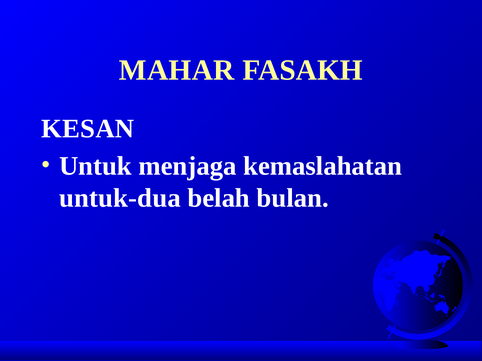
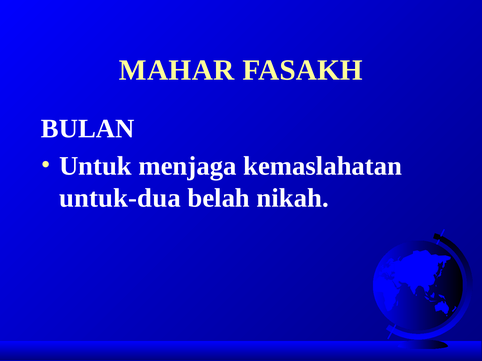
KESAN: KESAN -> BULAN (88, 129)
bulan: bulan -> nikah (293, 198)
